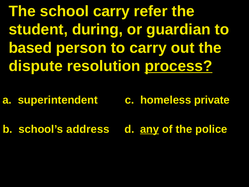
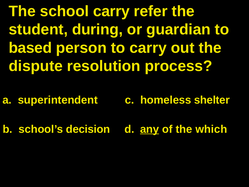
process underline: present -> none (178, 66)
private: private -> shelter (212, 100)
address: address -> decision (88, 129)
police: police -> which (211, 129)
